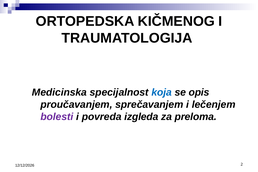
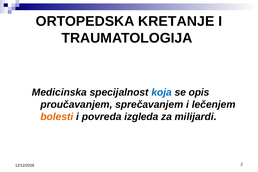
KIČMENOG: KIČMENOG -> KRETANJE (176, 21)
bolesti colour: purple -> orange (57, 117)
preloma: preloma -> milijardi (196, 117)
